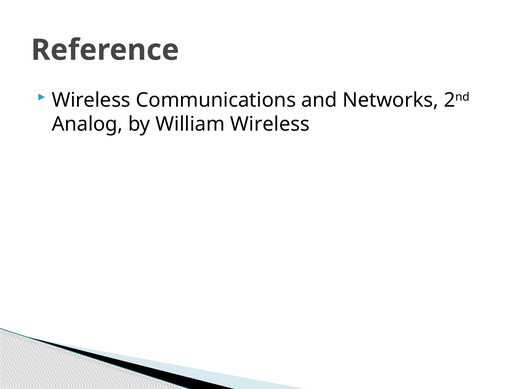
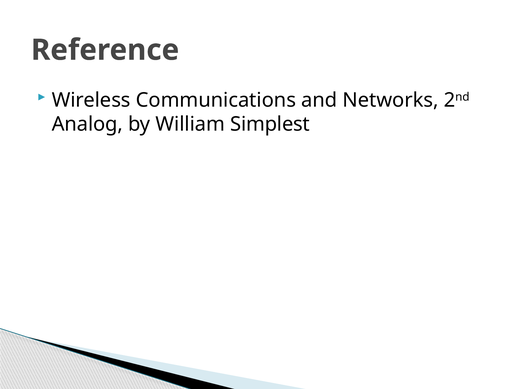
William Wireless: Wireless -> Simplest (270, 124)
